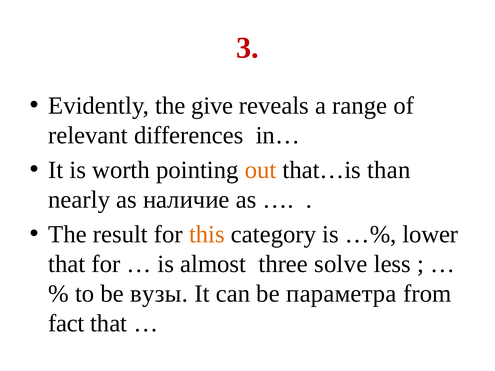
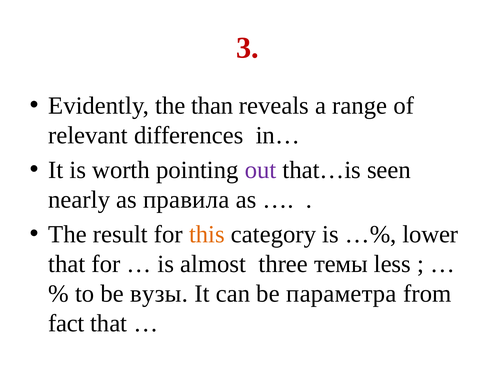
give: give -> than (212, 106)
out colour: orange -> purple (261, 170)
than: than -> seen (389, 170)
наличие: наличие -> правила (186, 200)
solve: solve -> темы (341, 264)
